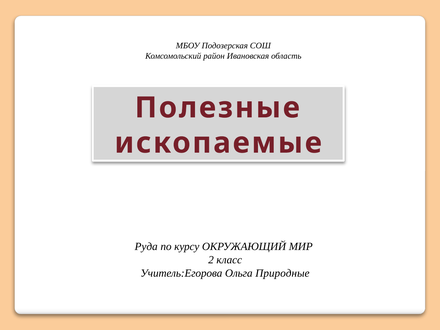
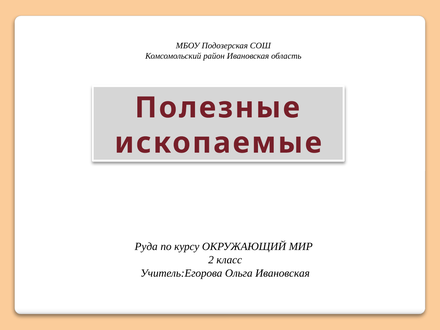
Ольга Природные: Природные -> Ивановская (283, 273)
